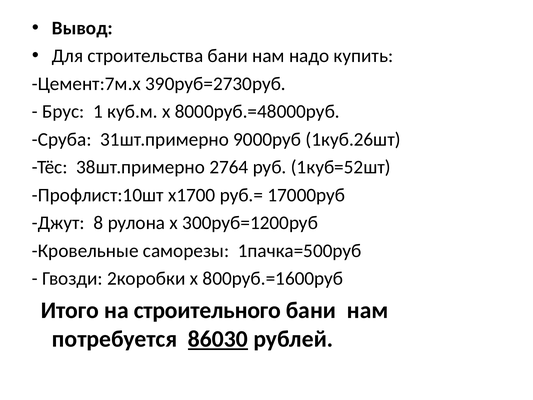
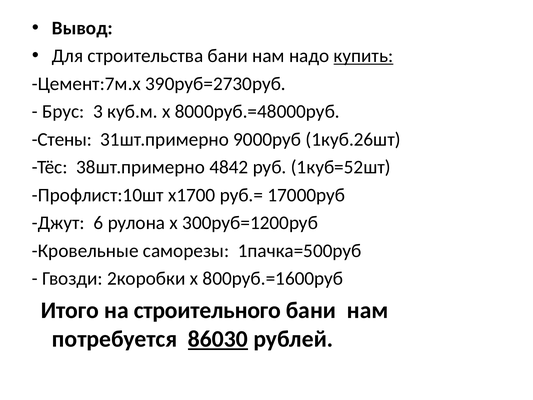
купить underline: none -> present (363, 56)
1: 1 -> 3 (98, 112)
Сруба: Сруба -> Стены (62, 139)
2764: 2764 -> 4842 (229, 167)
8: 8 -> 6 (98, 223)
